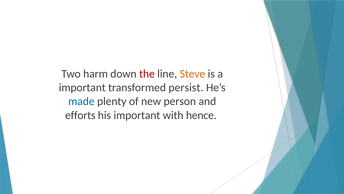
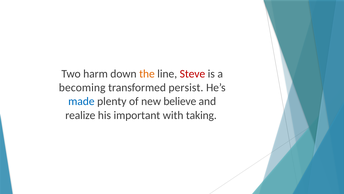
the colour: red -> orange (147, 74)
Steve colour: orange -> red (192, 74)
important: important -> becoming (82, 87)
person: person -> believe (180, 101)
efforts: efforts -> realize (80, 115)
hence: hence -> taking (201, 115)
